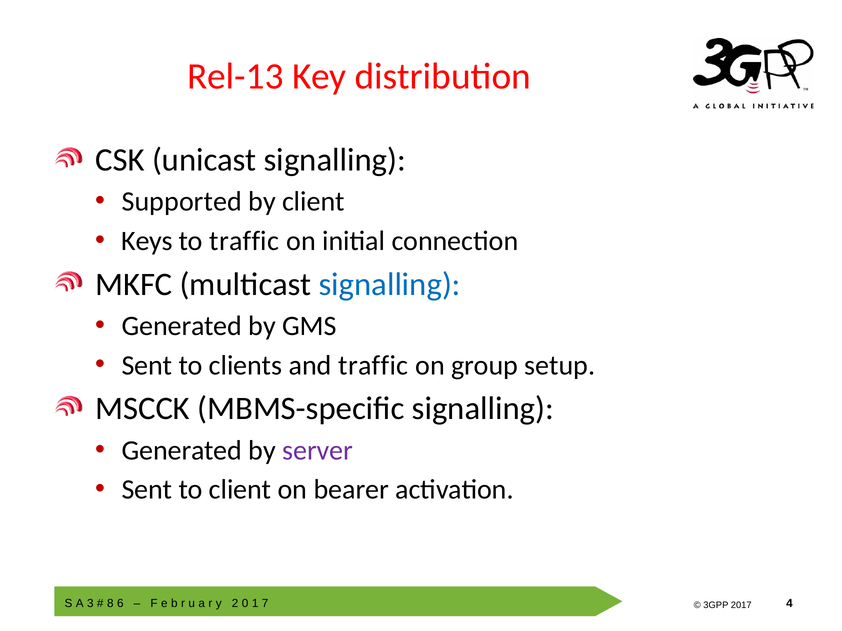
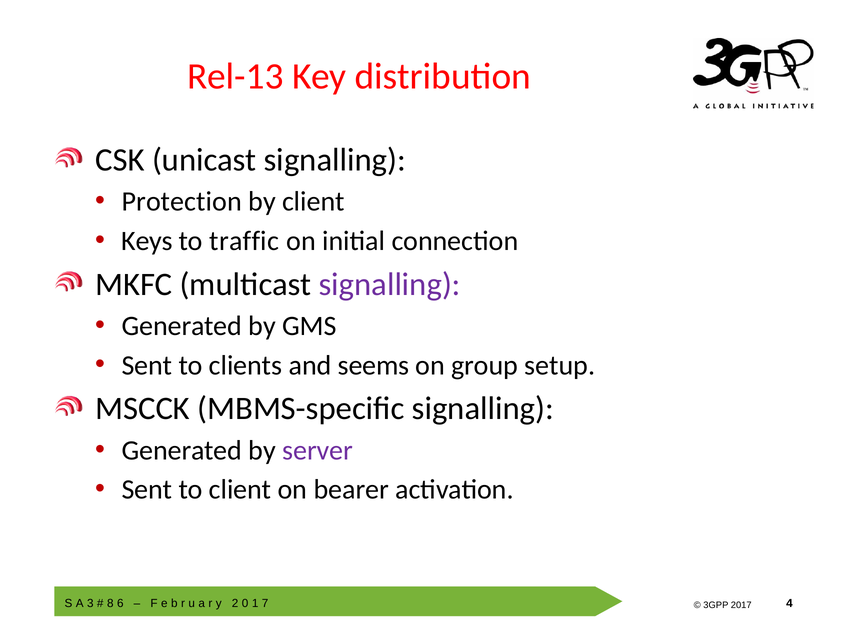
Supported: Supported -> Protection (182, 202)
signalling colour: blue -> purple (390, 284)
and traffic: traffic -> seems (374, 366)
